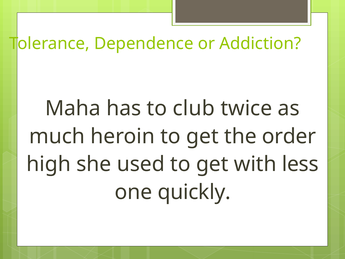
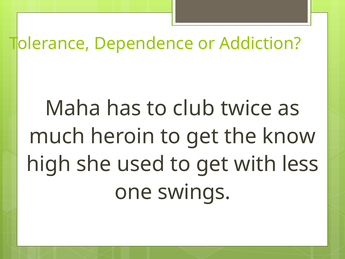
order: order -> know (289, 136)
quickly: quickly -> swings (194, 192)
